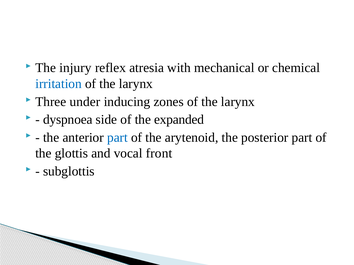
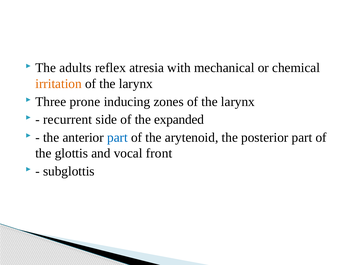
injury: injury -> adults (75, 68)
irritation colour: blue -> orange (59, 84)
under: under -> prone (85, 102)
dyspnoea: dyspnoea -> recurrent (68, 120)
